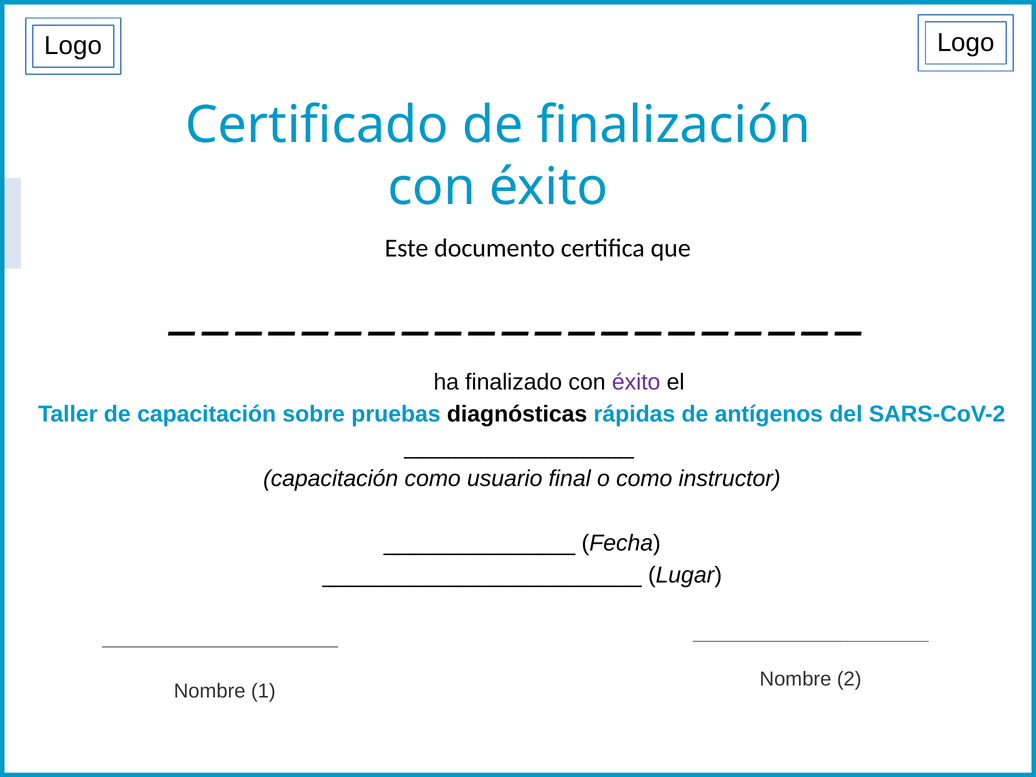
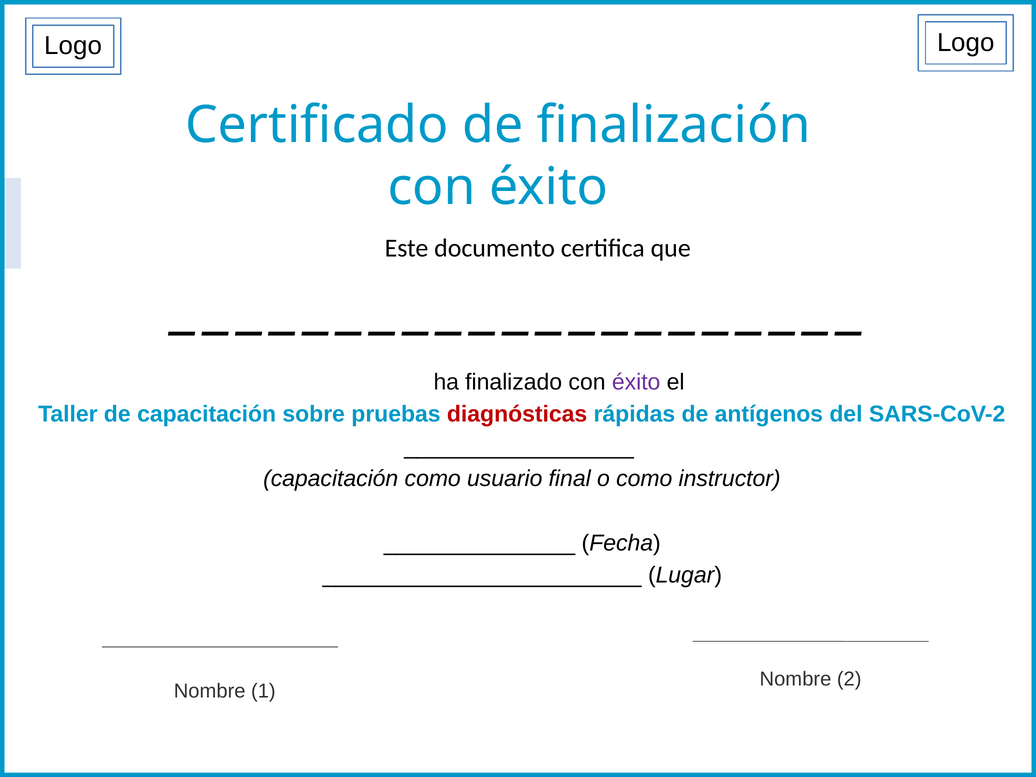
diagnósticas colour: black -> red (517, 414)
